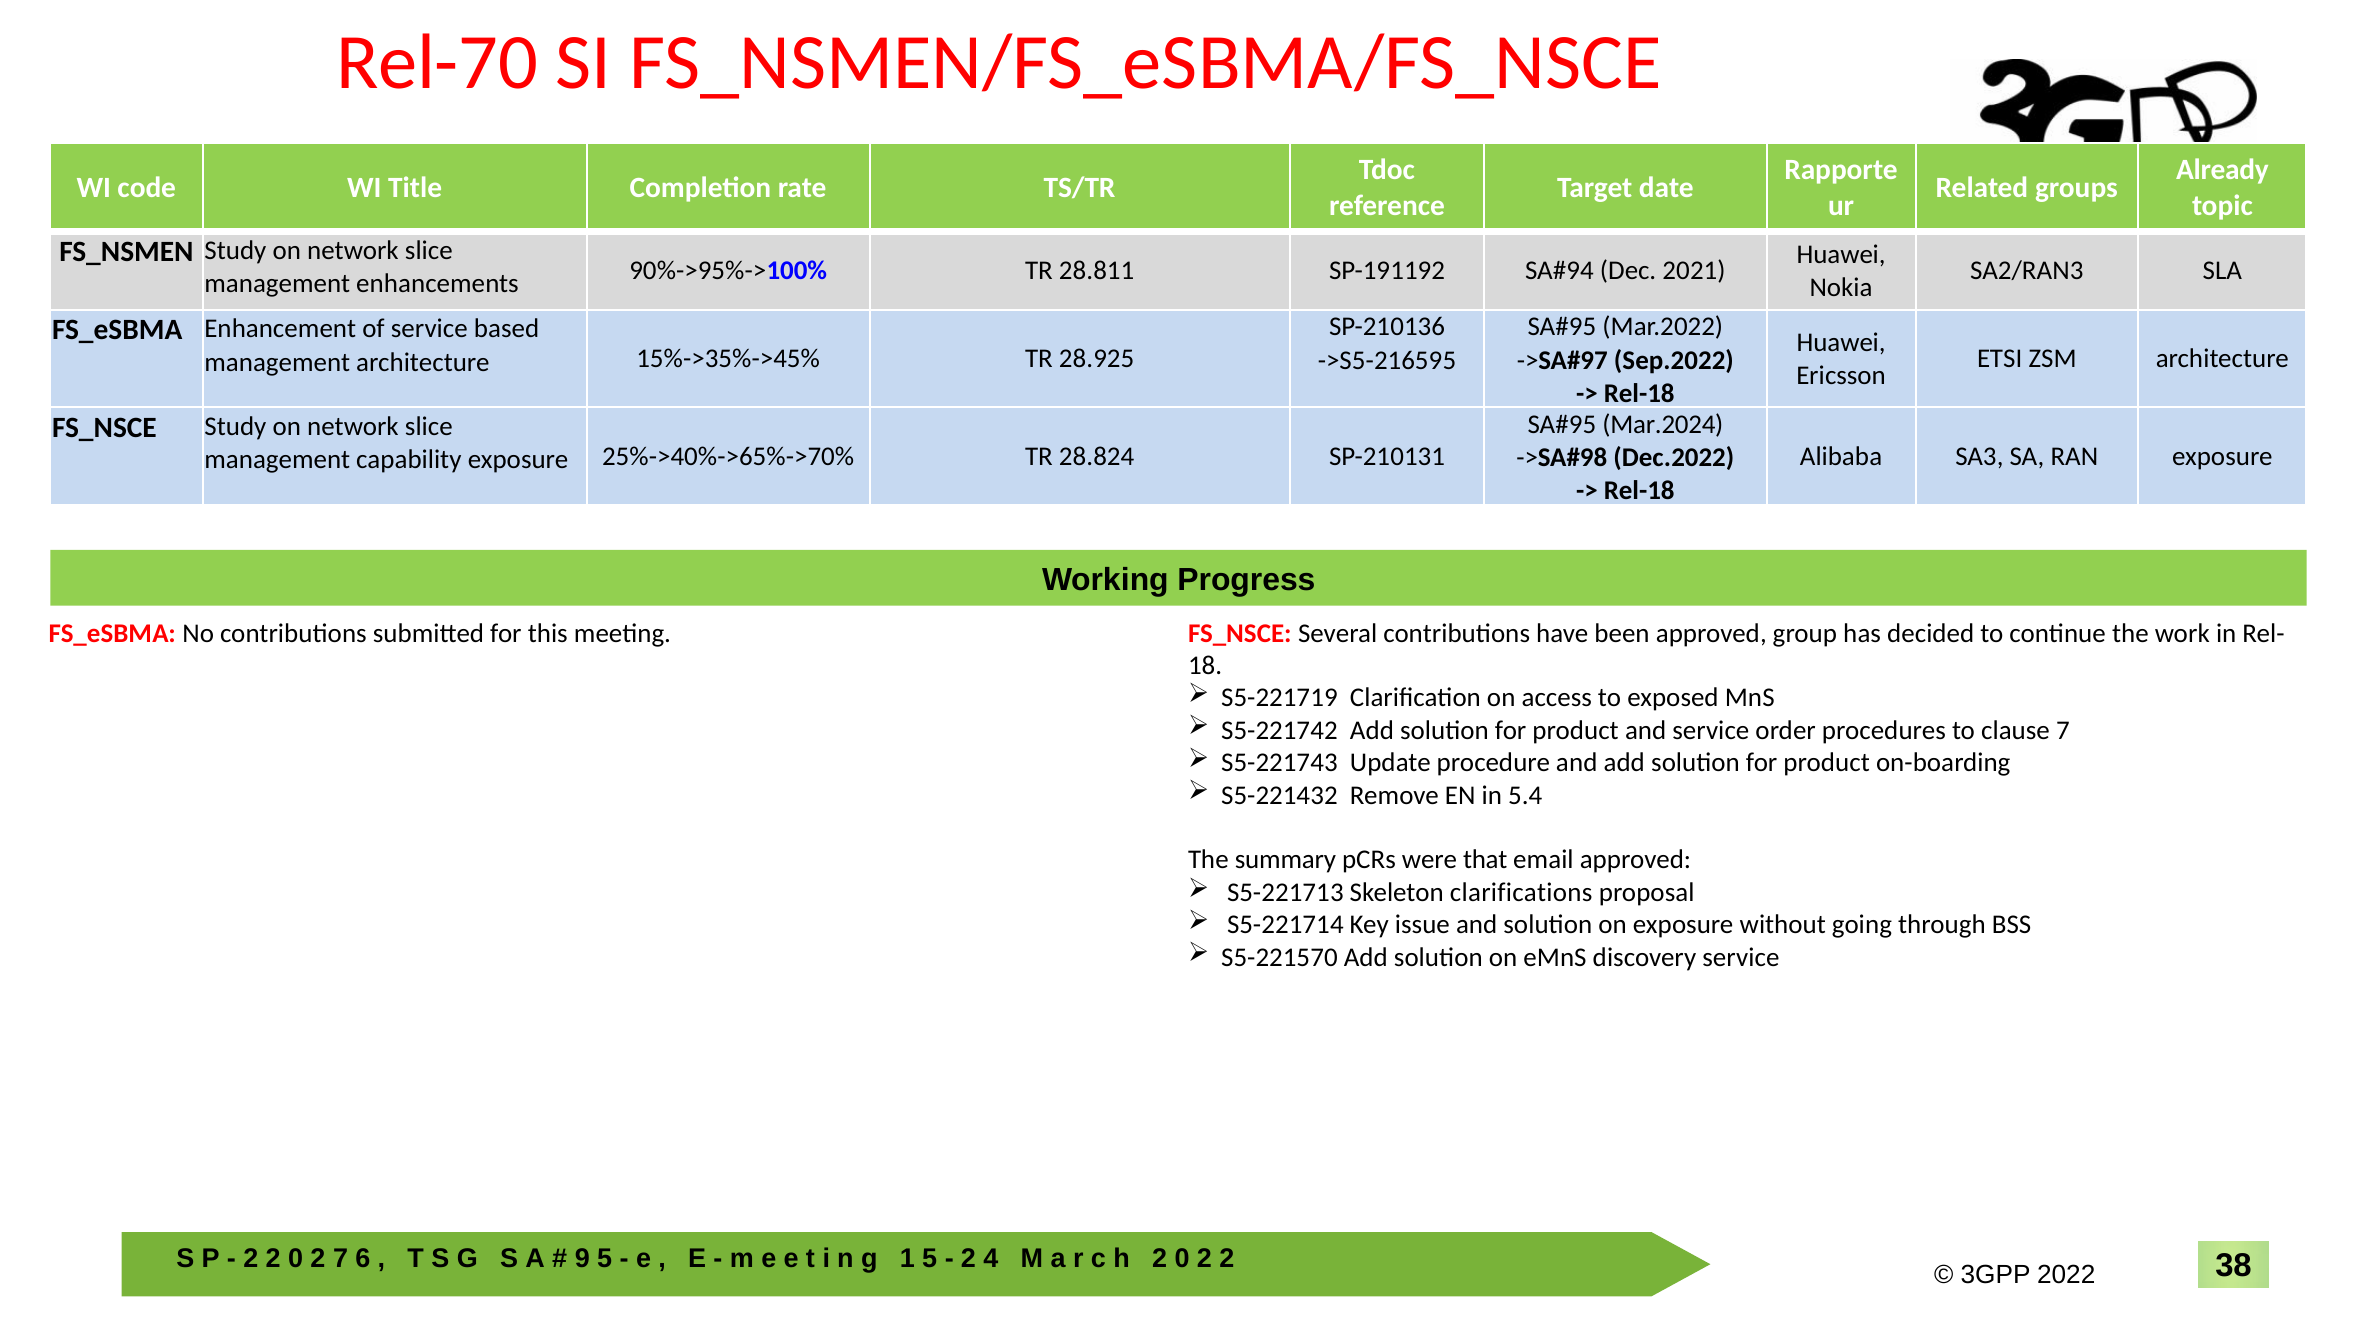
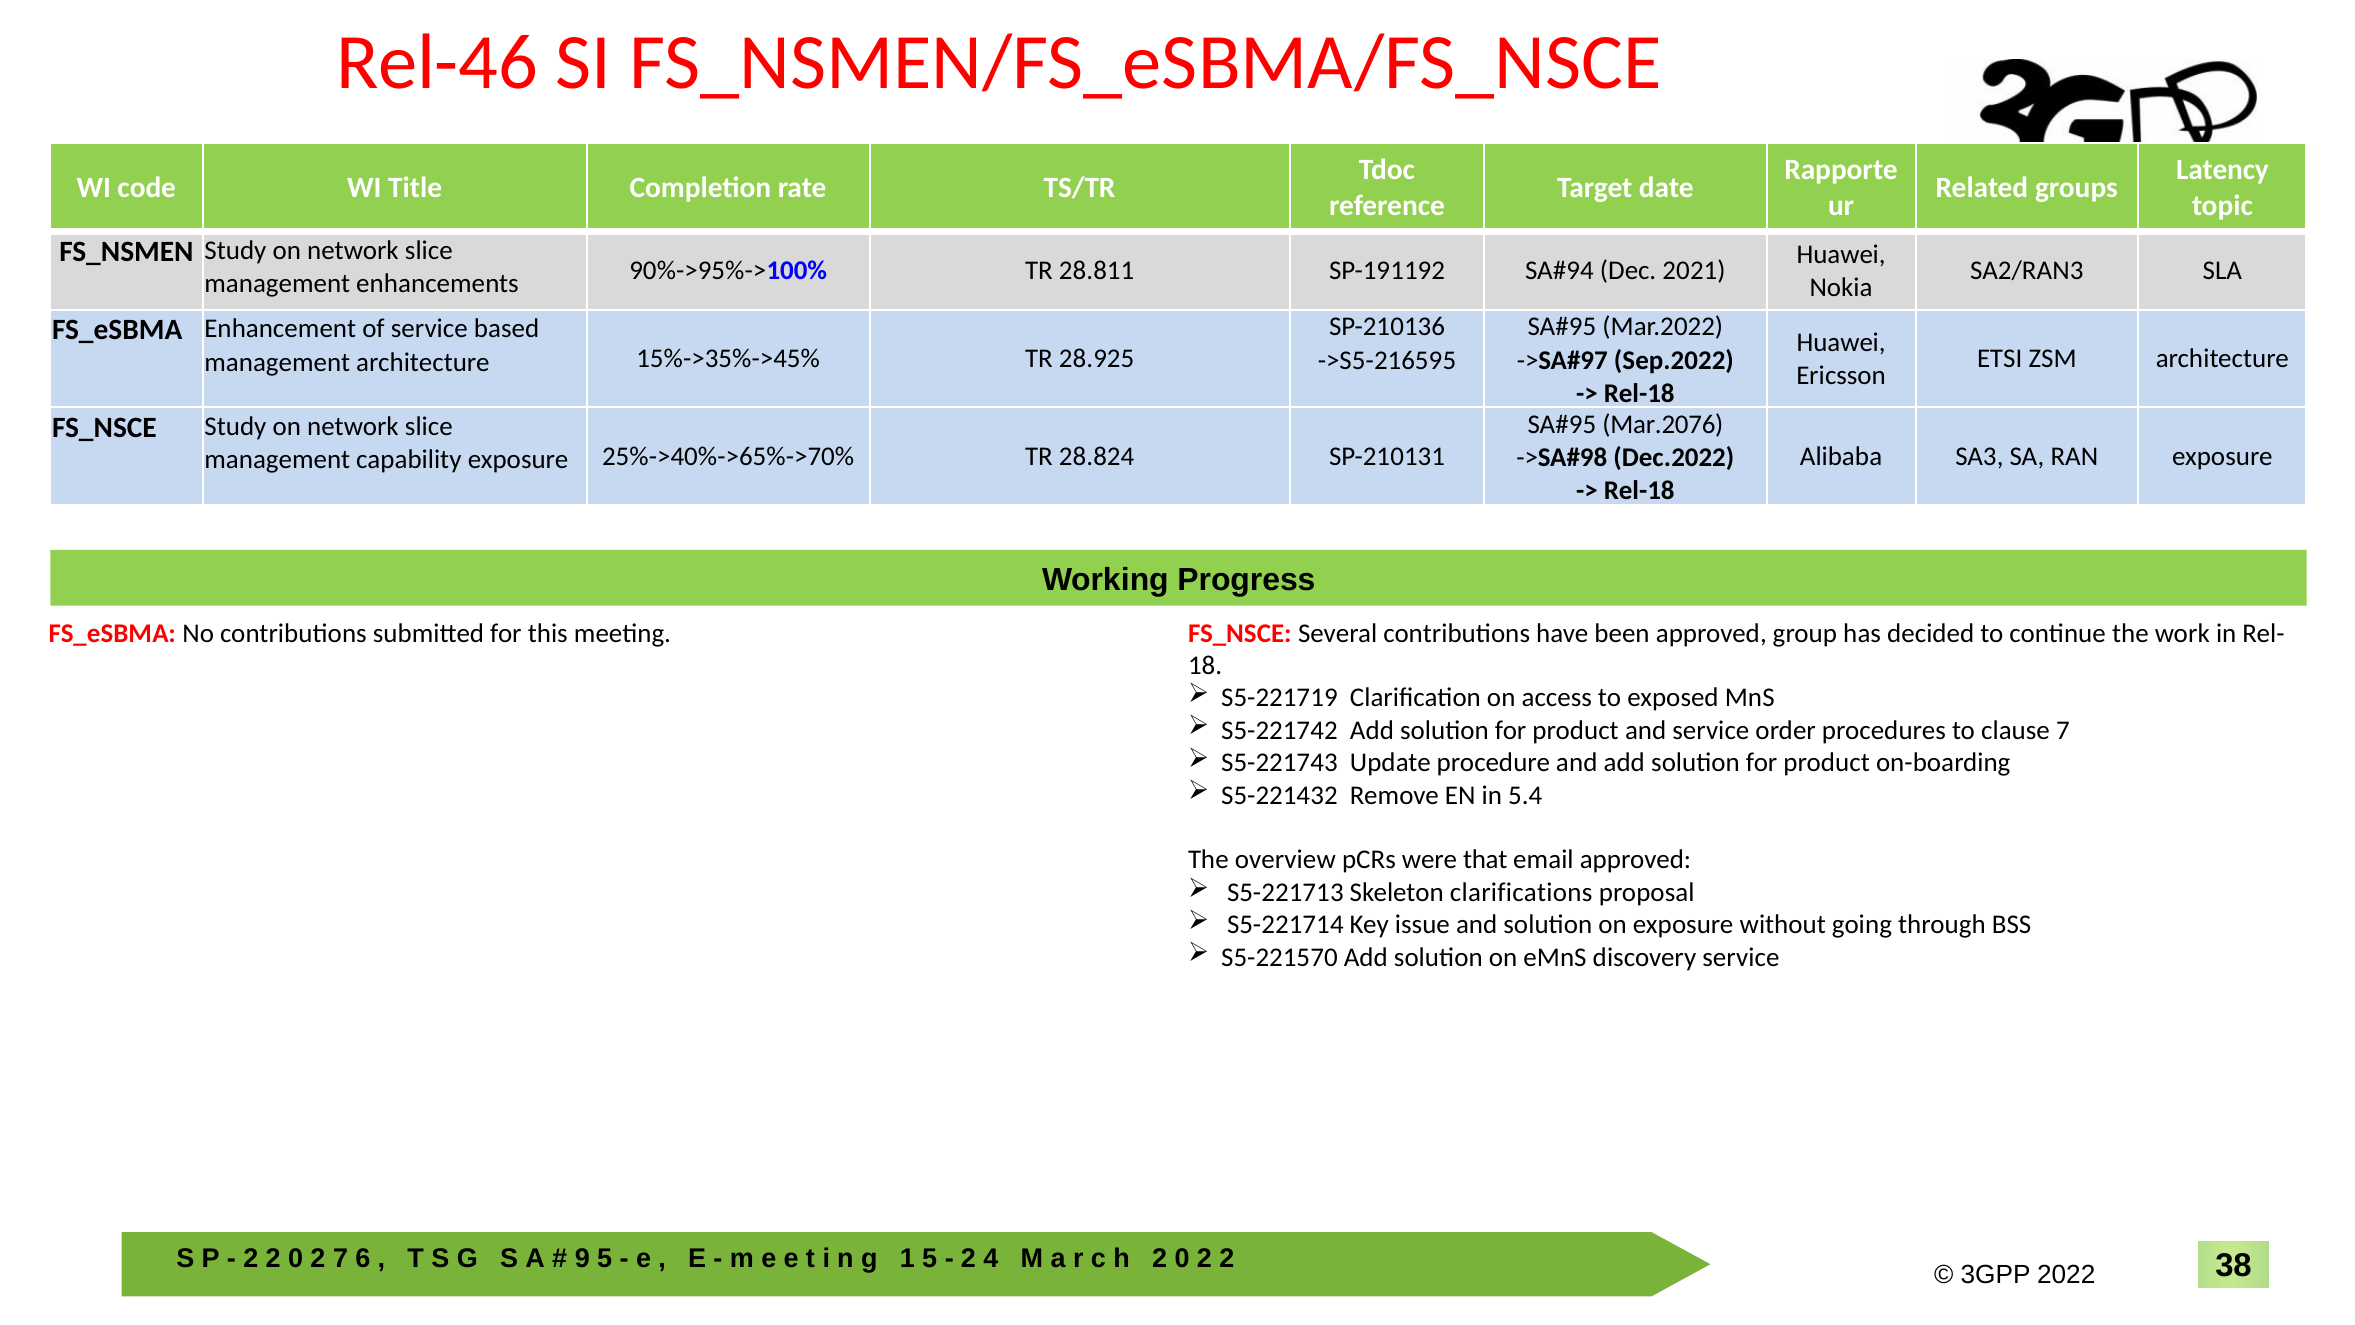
Rel-70: Rel-70 -> Rel-46 (437, 62)
Already: Already -> Latency (2222, 170)
Mar.2024: Mar.2024 -> Mar.2076 (1663, 424)
summary: summary -> overview (1285, 860)
